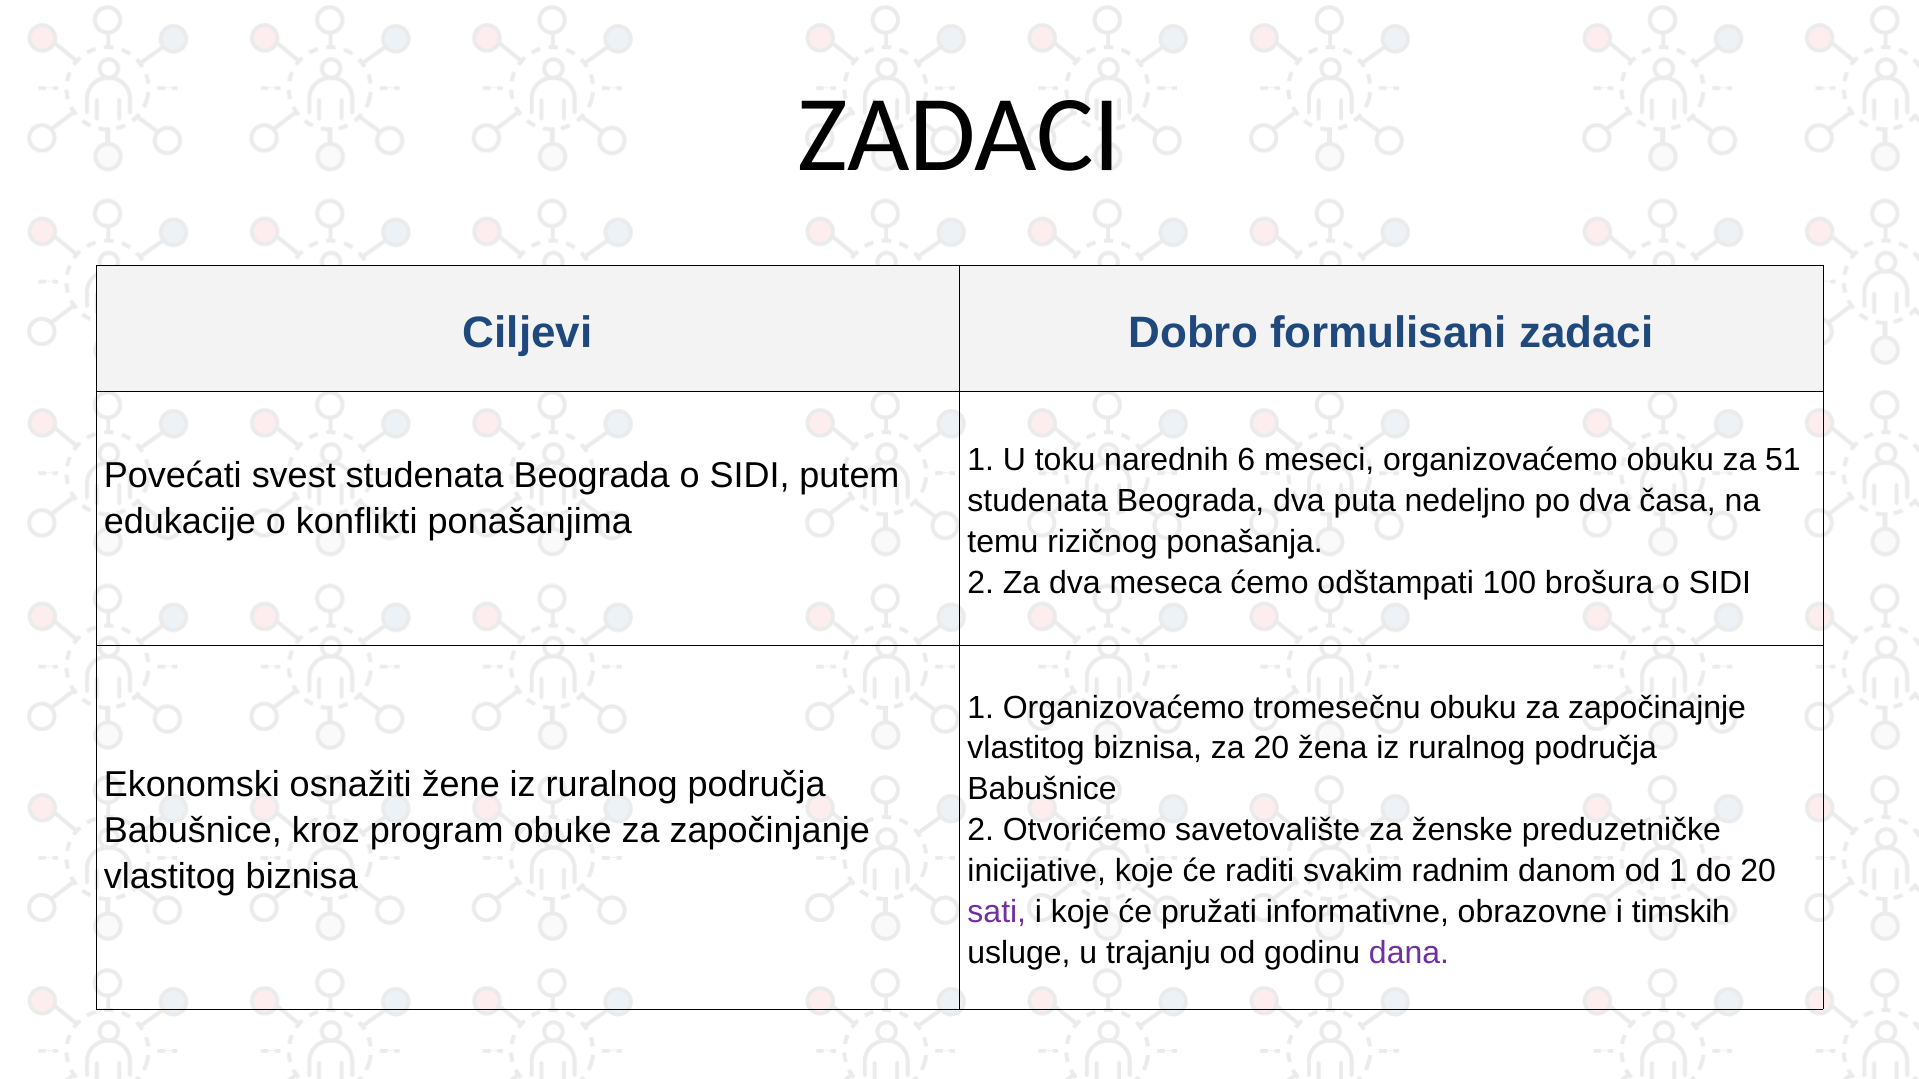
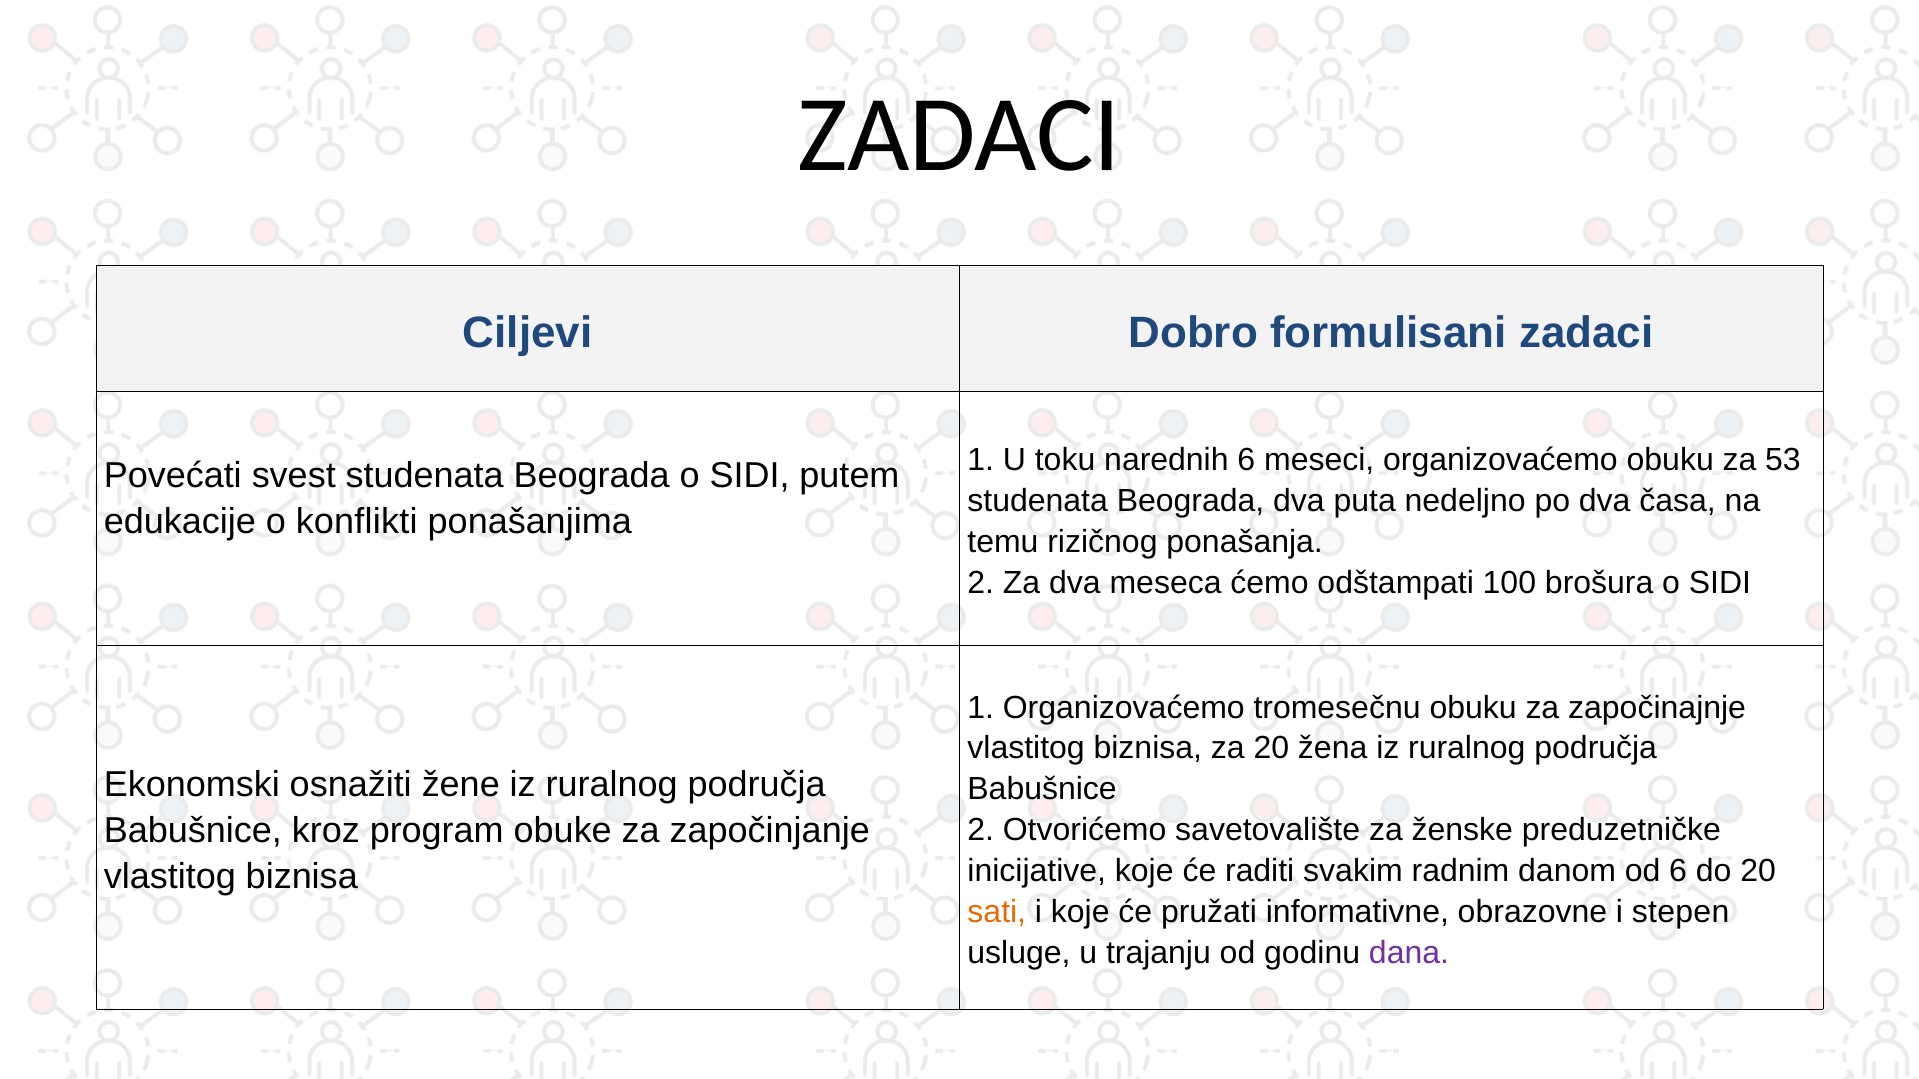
51: 51 -> 53 (1783, 460)
od 1: 1 -> 6 (1678, 872)
sati colour: purple -> orange (997, 913)
timskih: timskih -> stepen (1681, 913)
